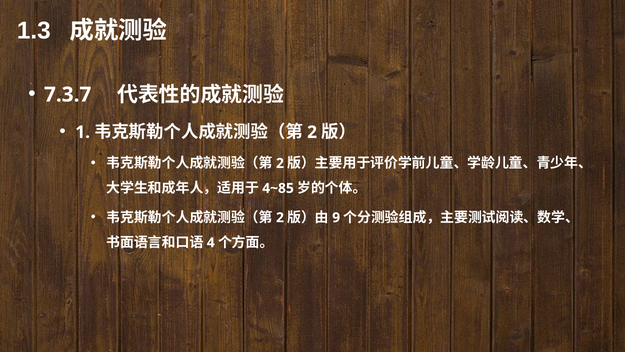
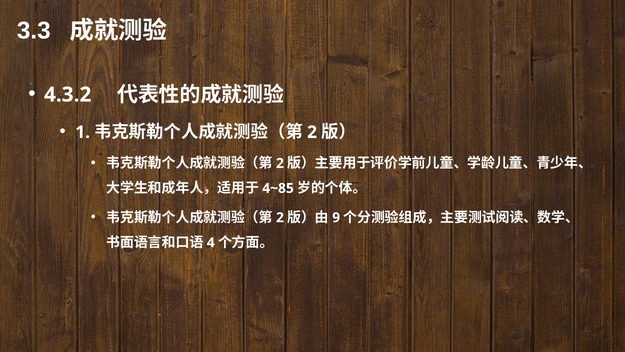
1.3: 1.3 -> 3.3 (34, 31)
7.3.7: 7.3.7 -> 4.3.2 (68, 95)
